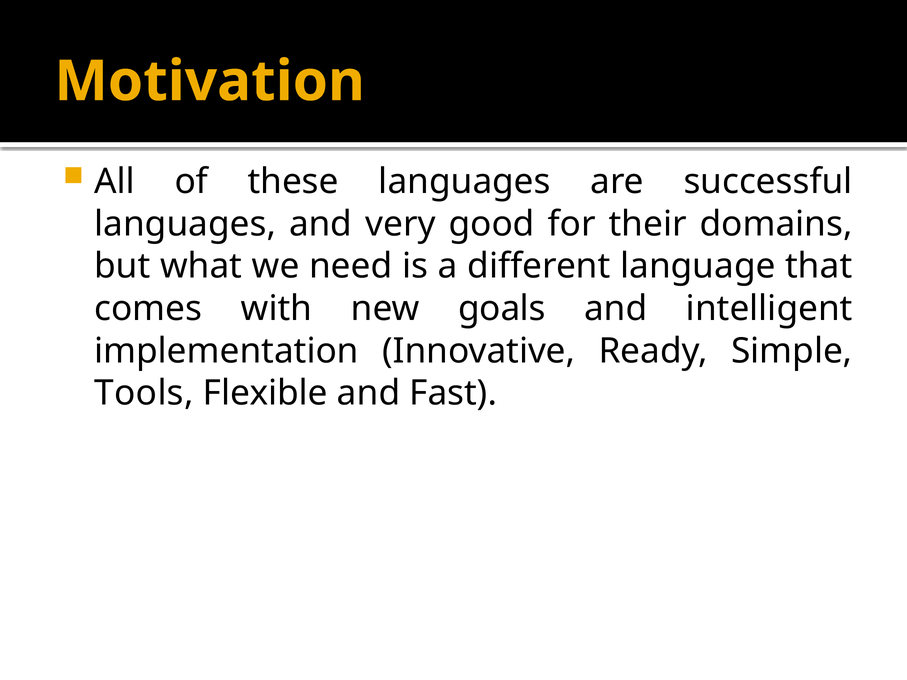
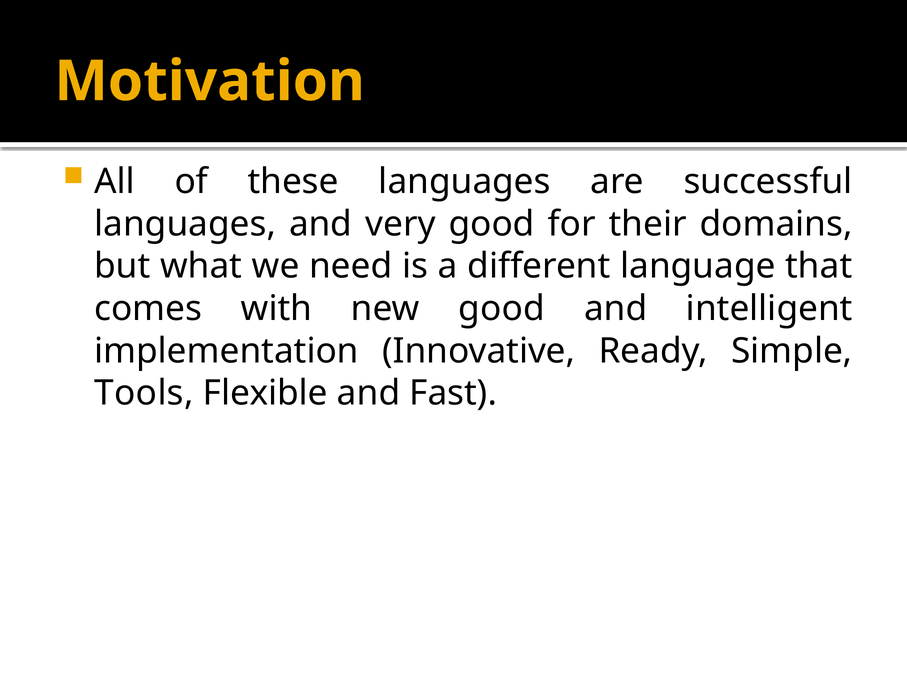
new goals: goals -> good (502, 309)
